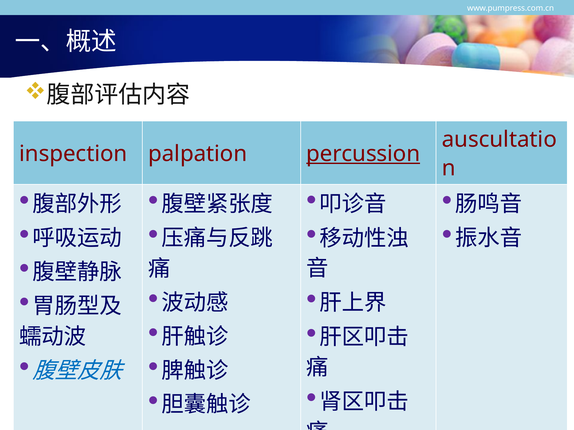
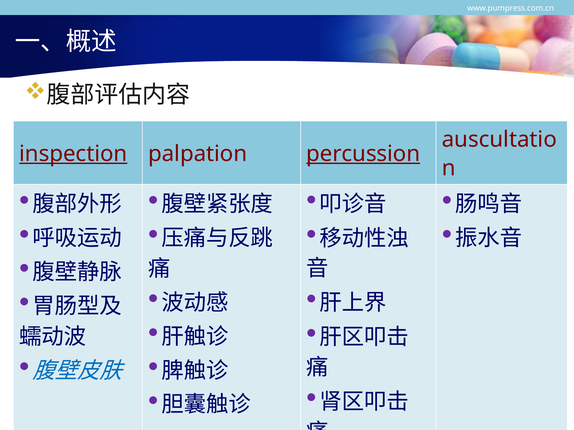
inspection underline: none -> present (73, 154)
